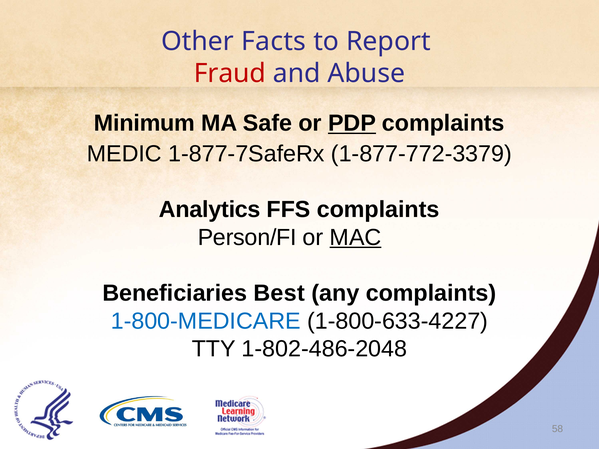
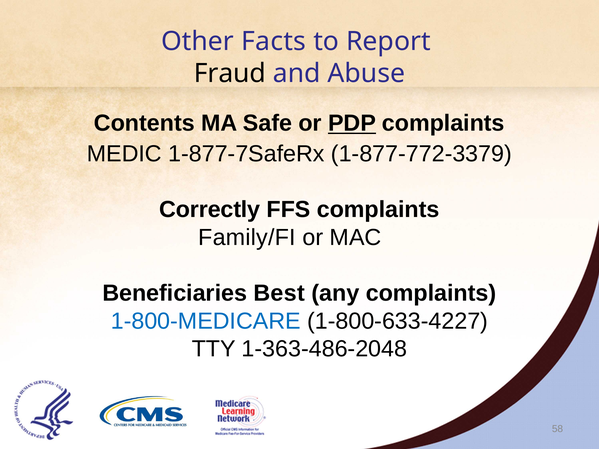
Fraud colour: red -> black (230, 73)
Minimum: Minimum -> Contents (144, 123)
Analytics: Analytics -> Correctly (210, 210)
Person/FI: Person/FI -> Family/FI (247, 237)
MAC underline: present -> none (356, 237)
1-802-486-2048: 1-802-486-2048 -> 1-363-486-2048 (324, 349)
